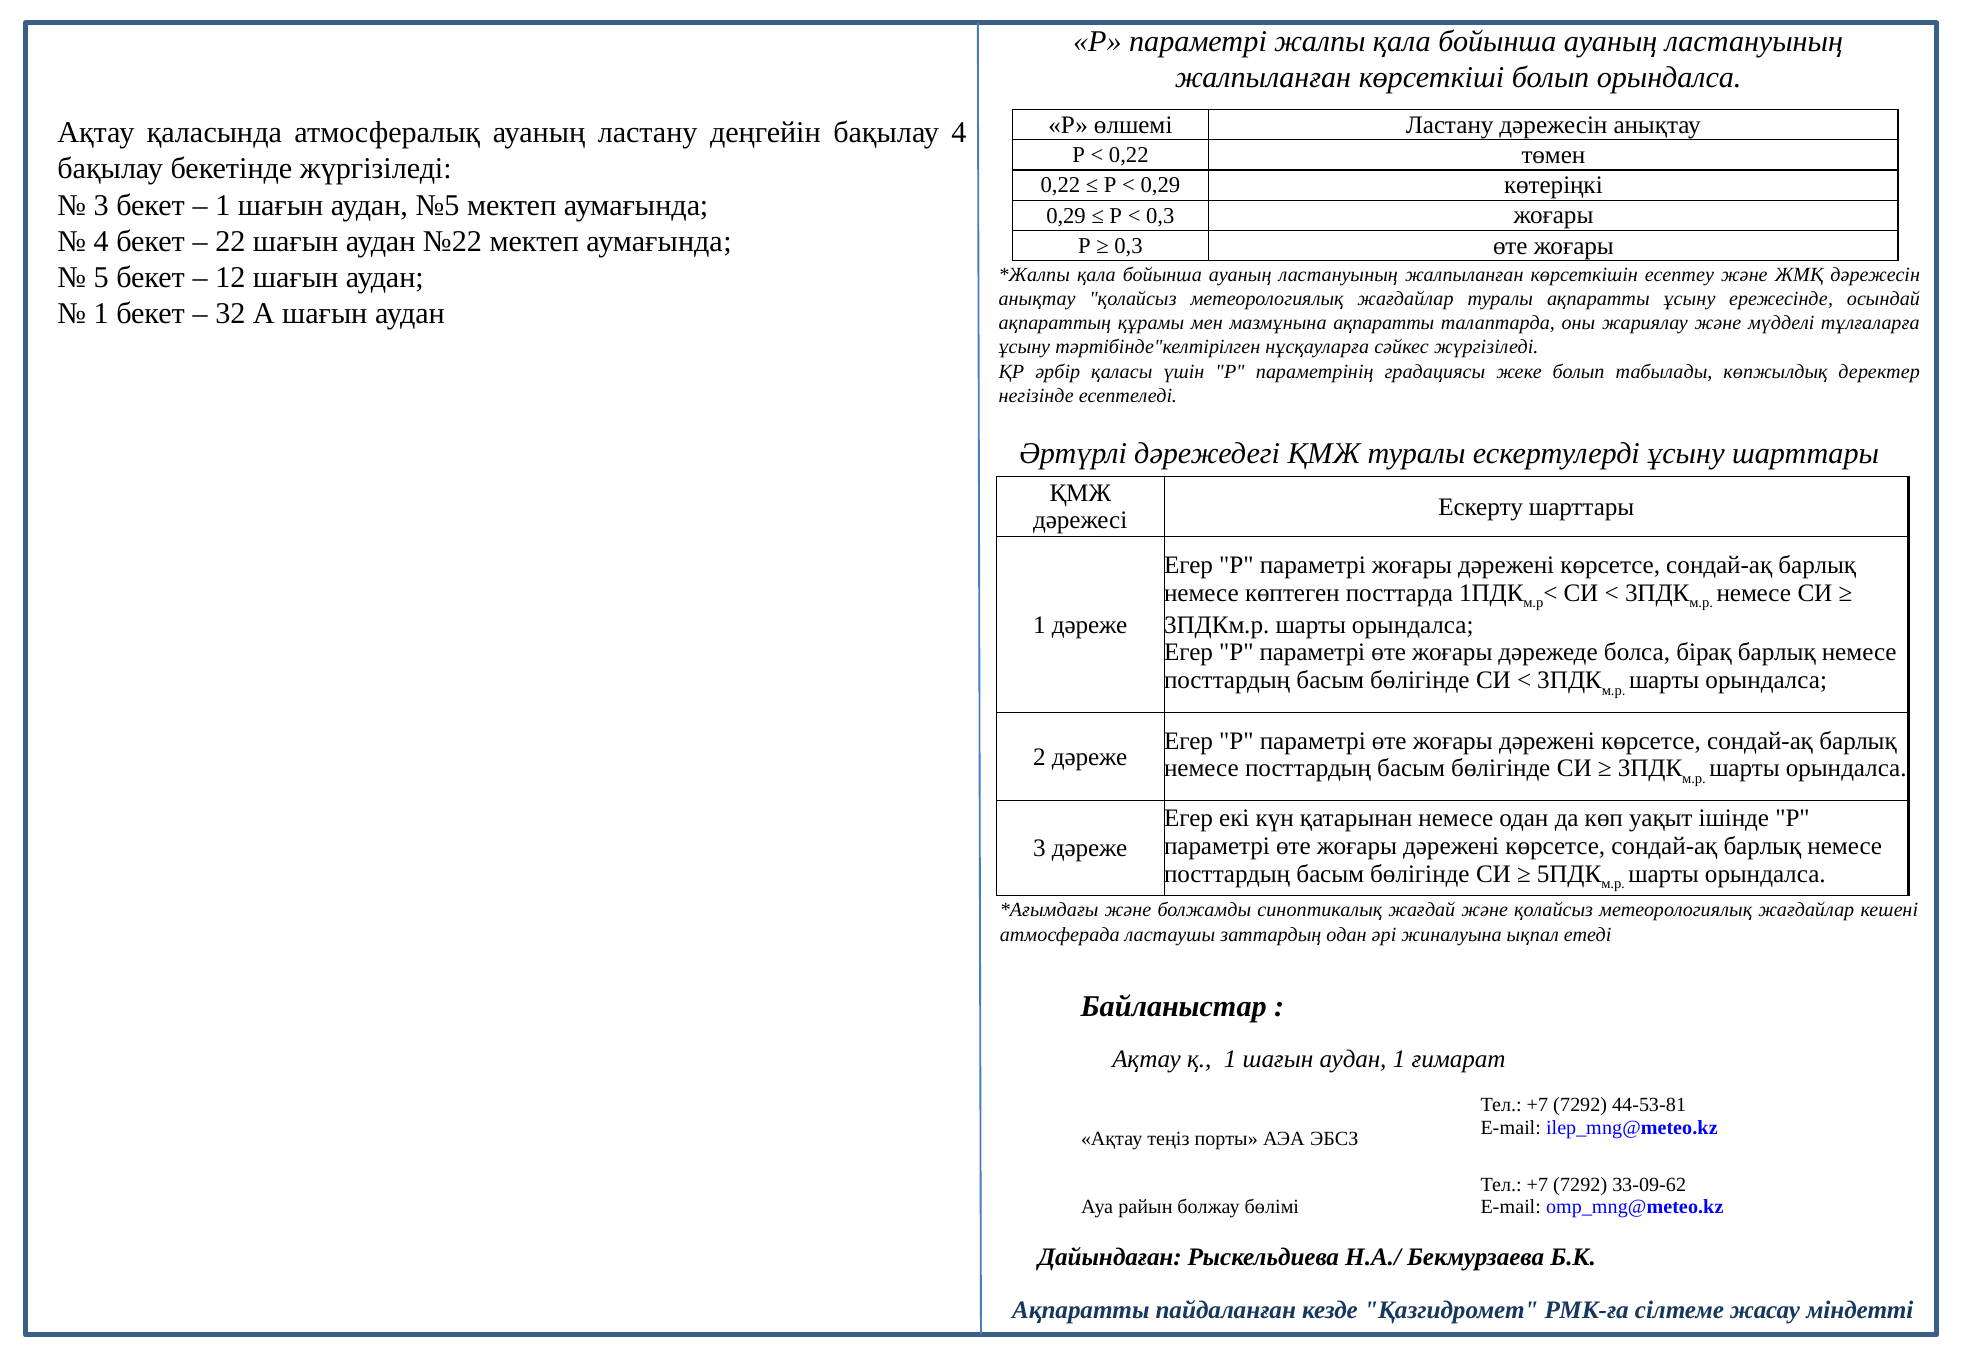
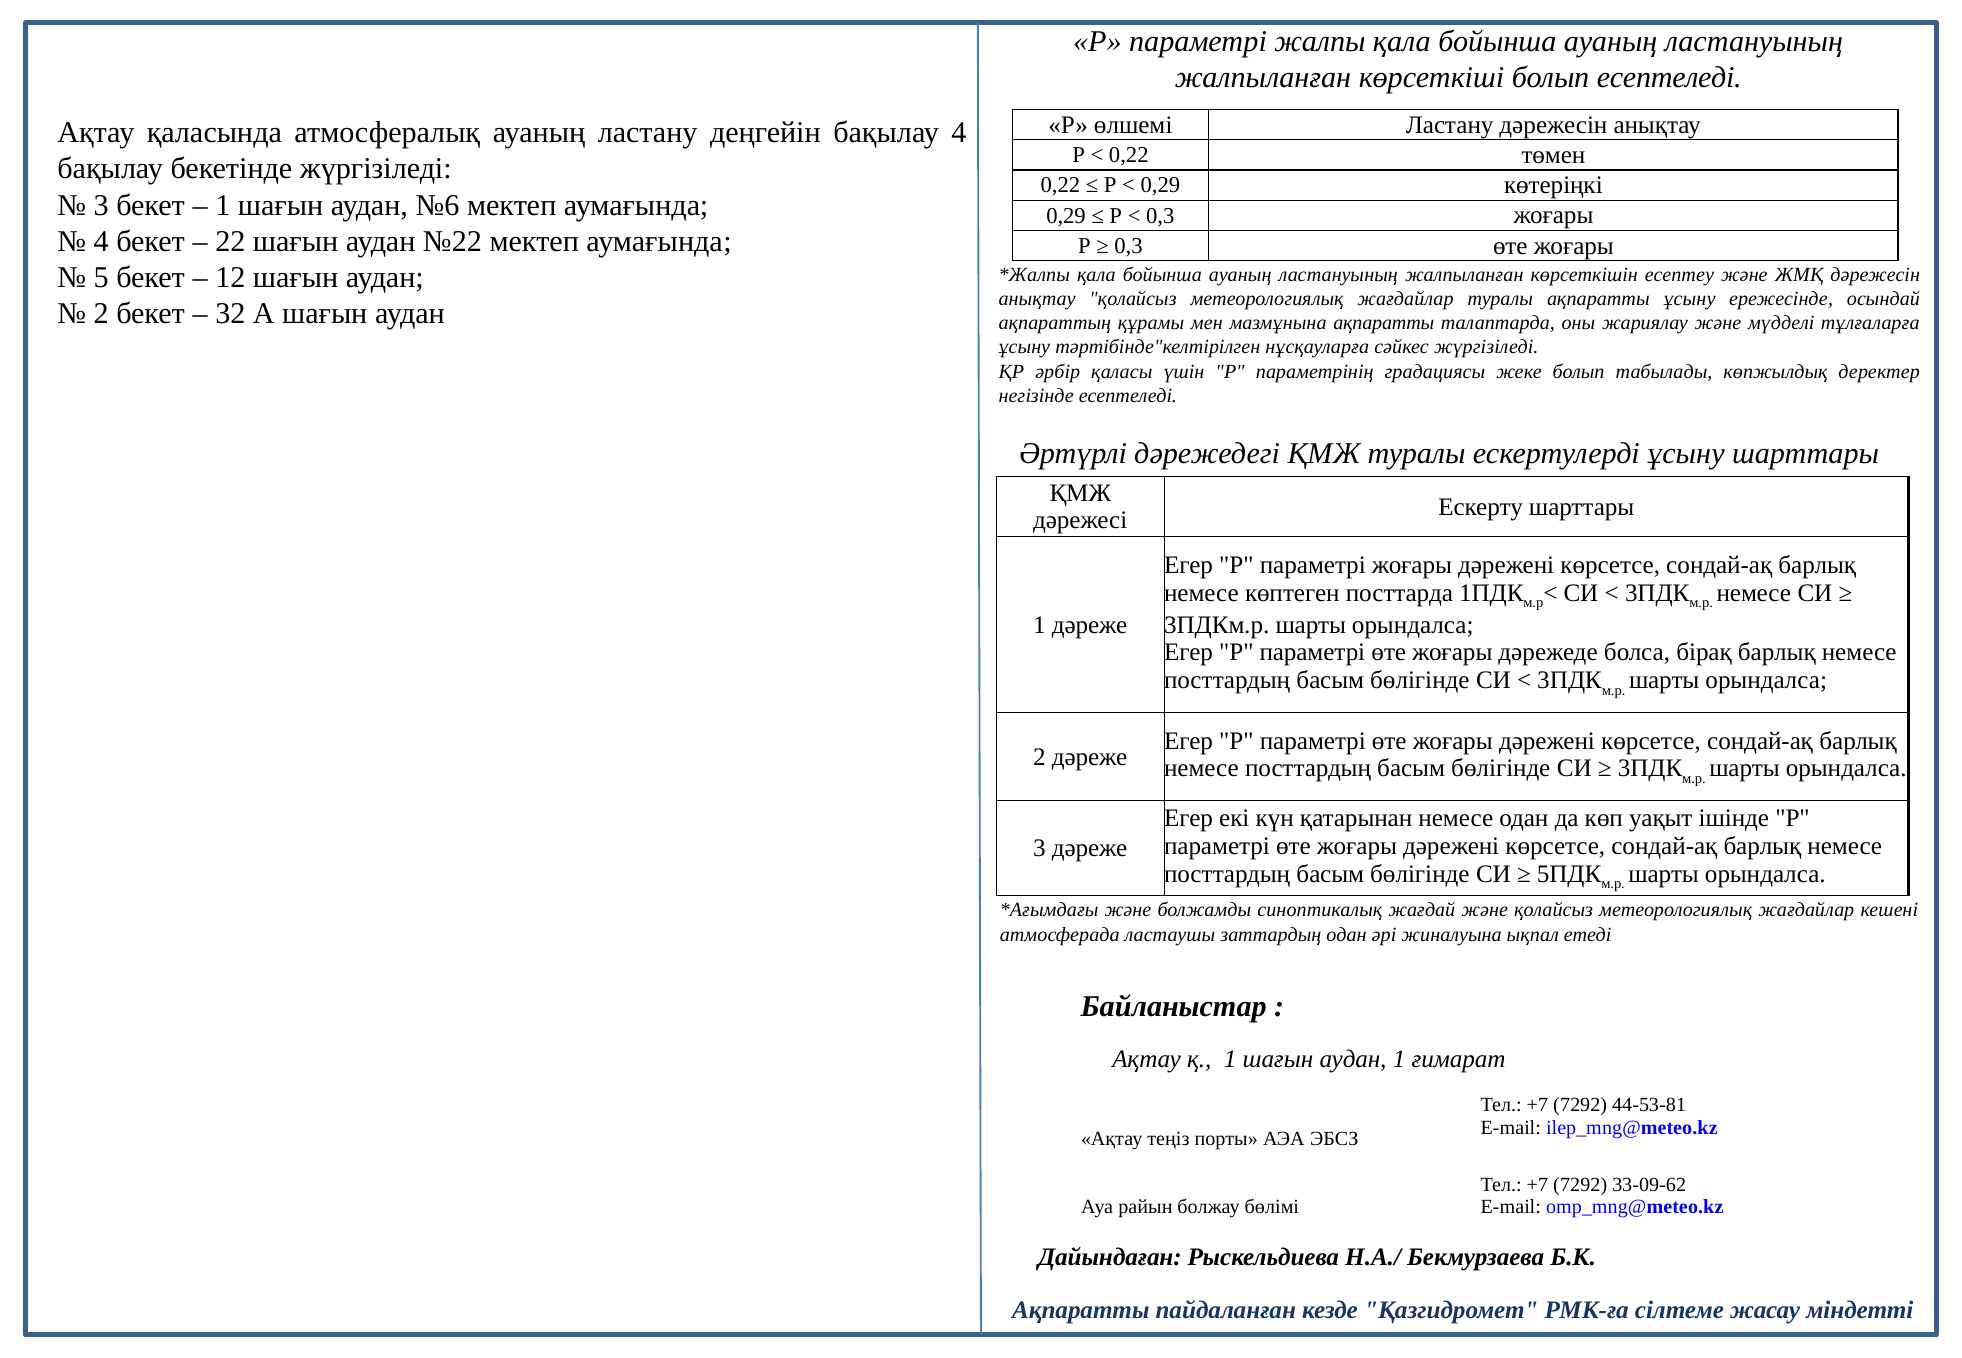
болып орындалса: орындалса -> есептеледі (1669, 78)
№5: №5 -> №6 (437, 205)
1: 1 -> 2 (101, 314)
